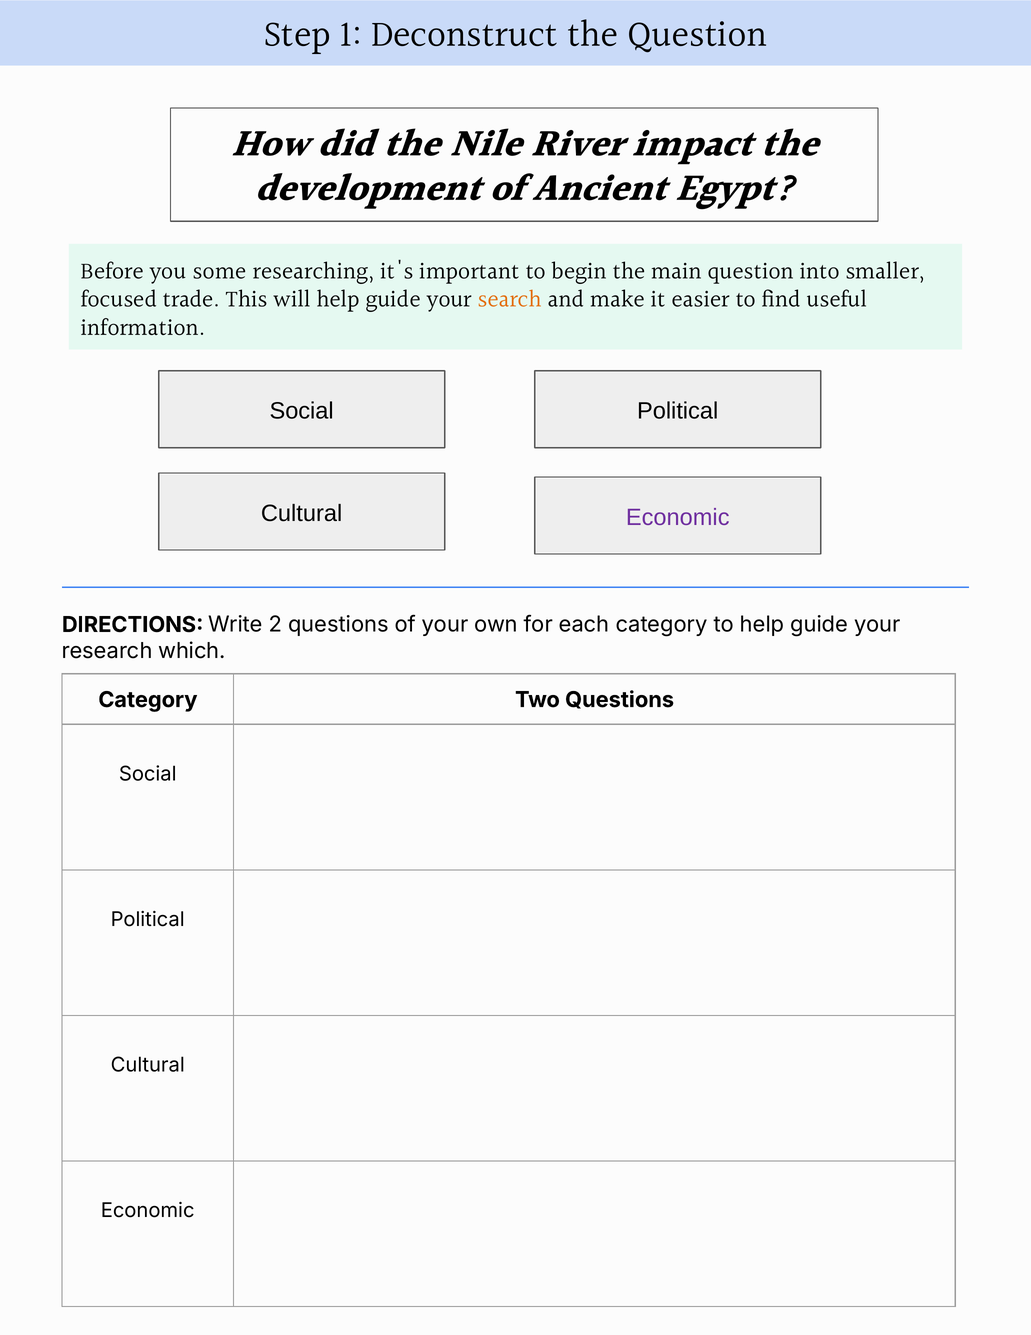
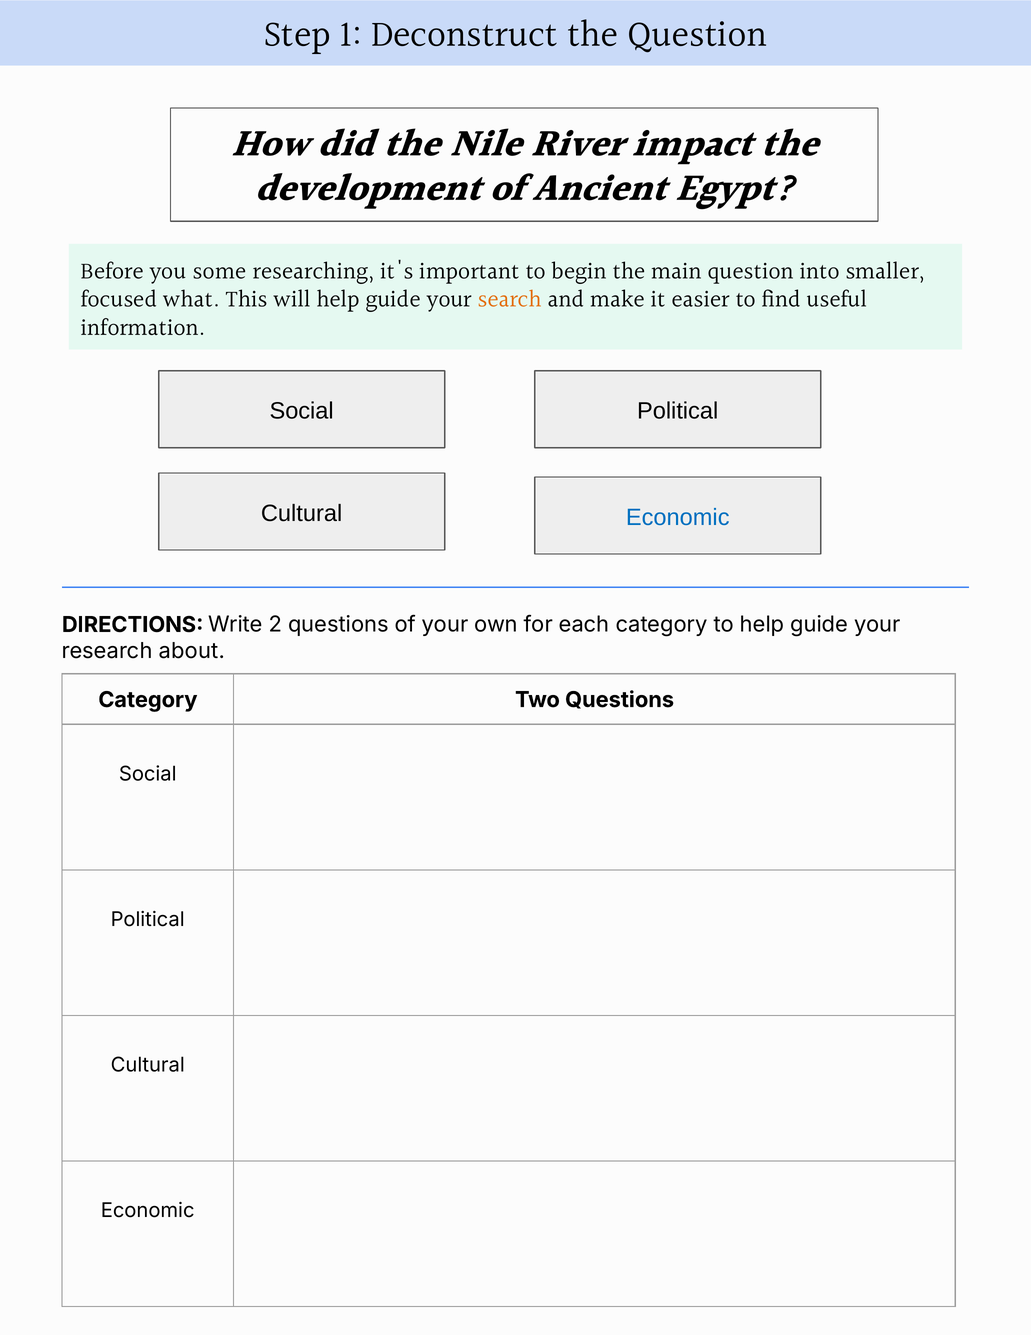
trade: trade -> what (191, 300)
Economic colour: purple -> blue (678, 517)
which: which -> about (192, 651)
